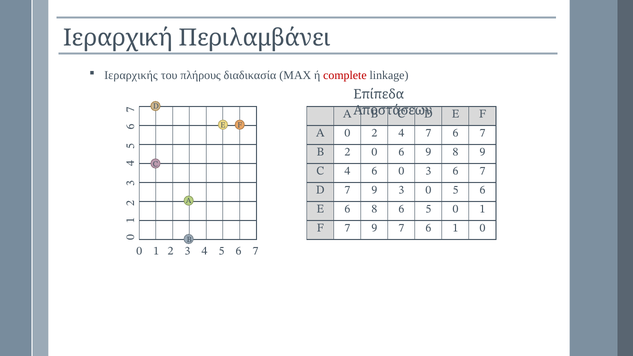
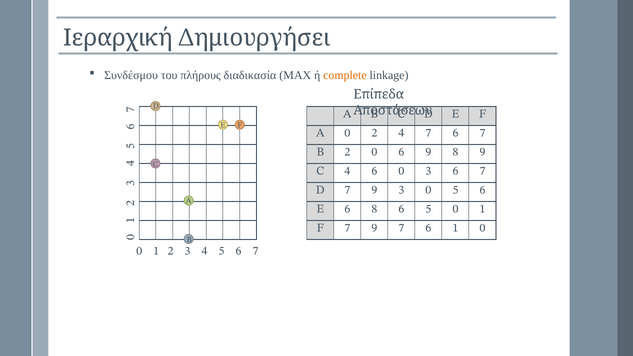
Περιλαμβάνει: Περιλαμβάνει -> Δημιουργήσει (255, 38)
Ιεραρχικής: Ιεραρχικής -> Συνδέσμου (131, 75)
complete colour: red -> orange (345, 75)
